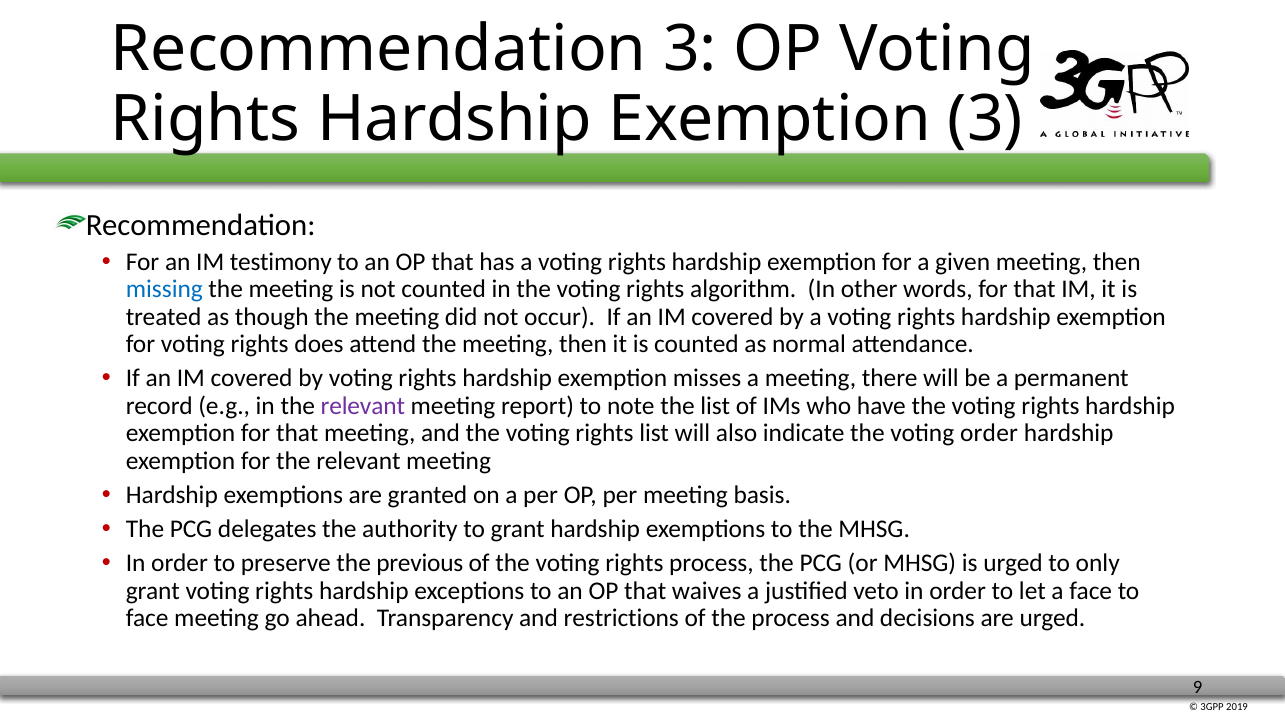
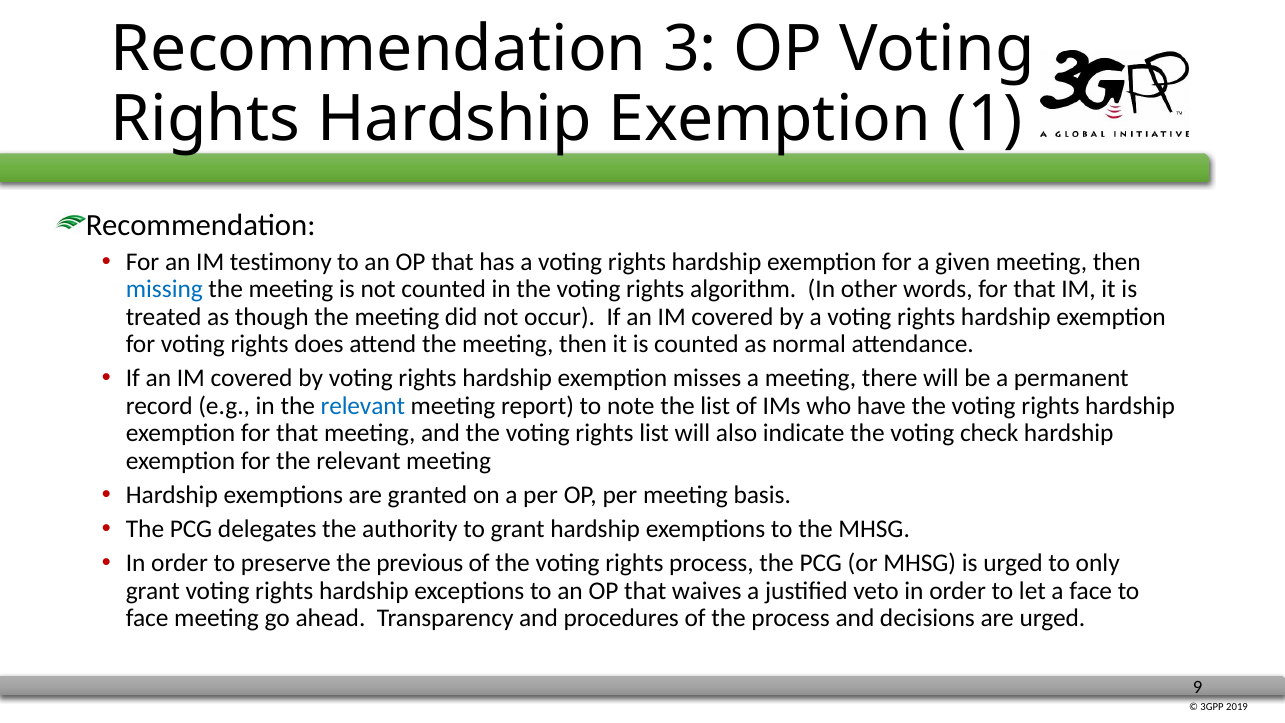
Exemption 3: 3 -> 1 (985, 119)
relevant colour: purple -> blue (363, 406)
voting order: order -> check (989, 433)
restrictions: restrictions -> procedures (621, 618)
